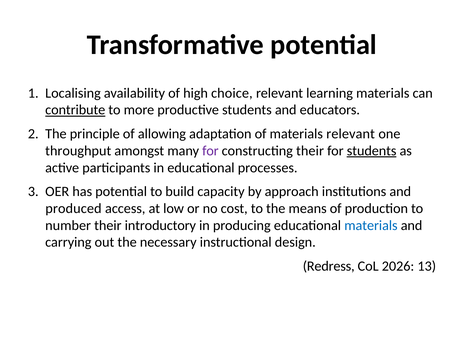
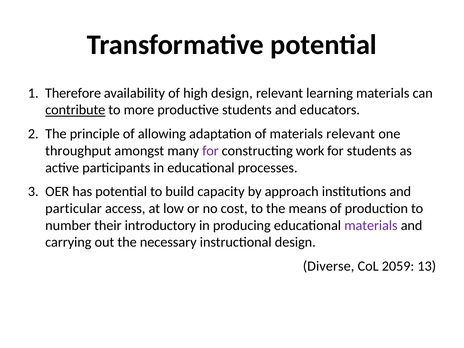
Localising: Localising -> Therefore (73, 93)
high choice: choice -> design (232, 93)
constructing their: their -> work (310, 151)
students underline: present -> none (372, 151)
produced: produced -> particular (74, 208)
materials colour: blue -> purple (371, 225)
Redress: Redress -> Diverse (329, 266)
2026: 2026 -> 2059 (398, 266)
